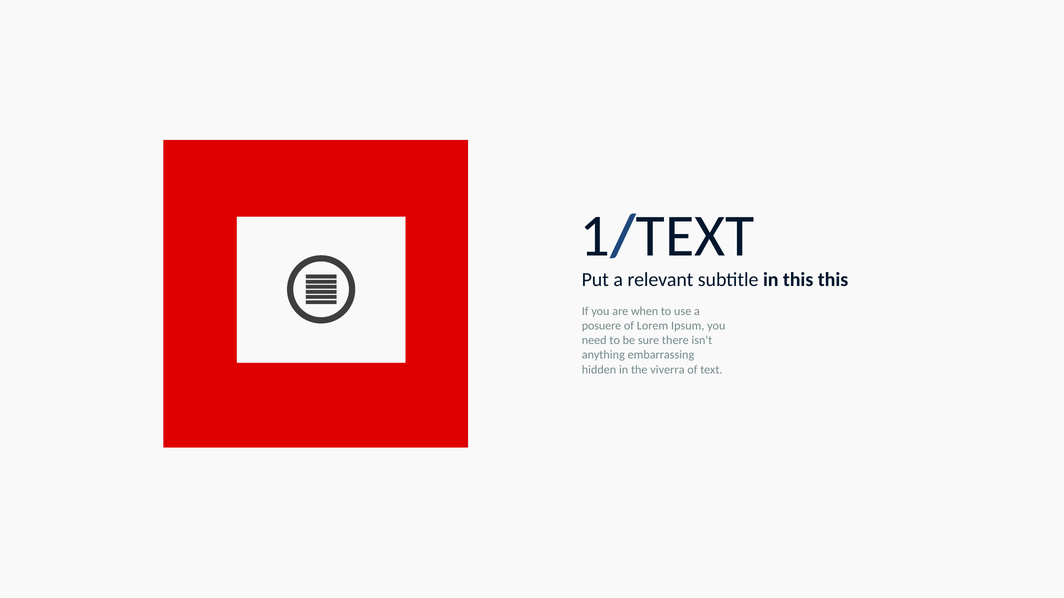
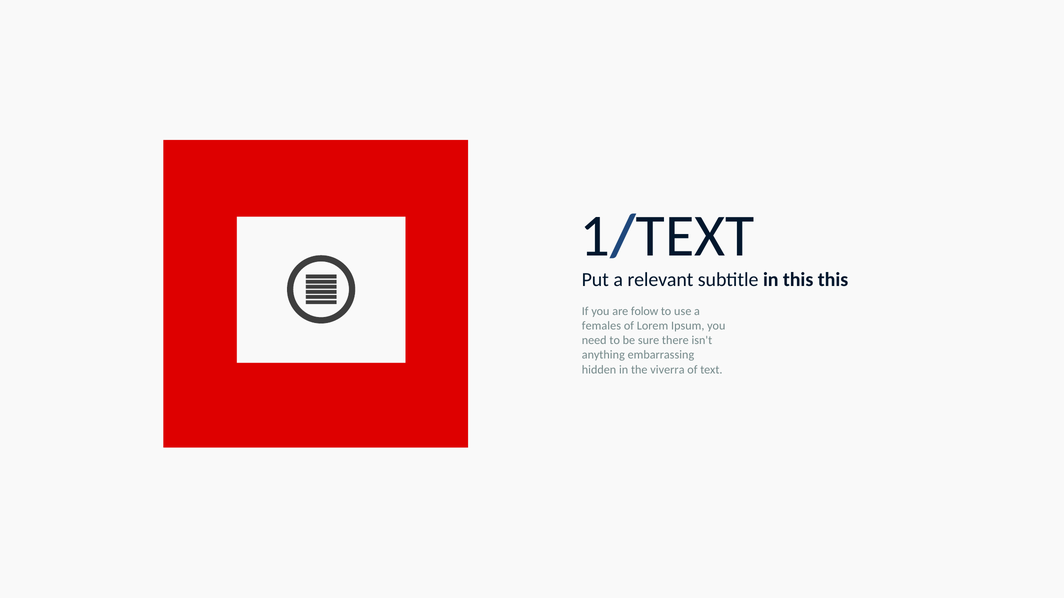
when: when -> folow (645, 311)
posuere: posuere -> females (601, 326)
